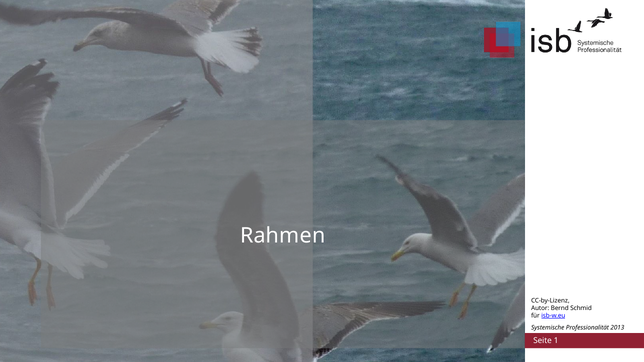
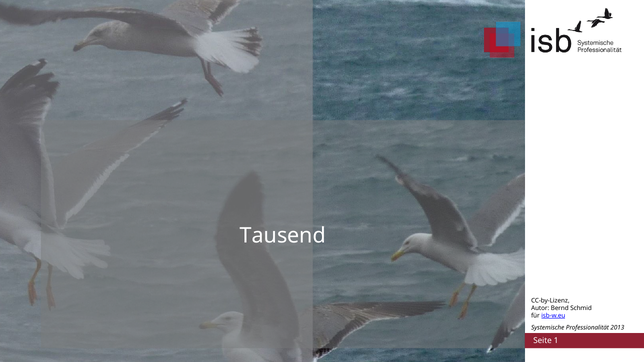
Rahmen: Rahmen -> Tausend (283, 236)
